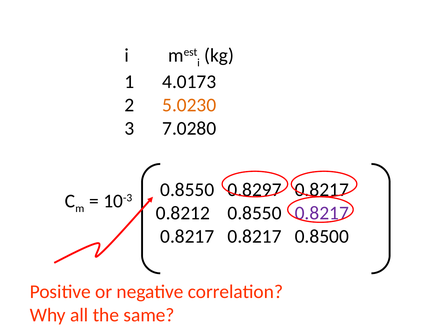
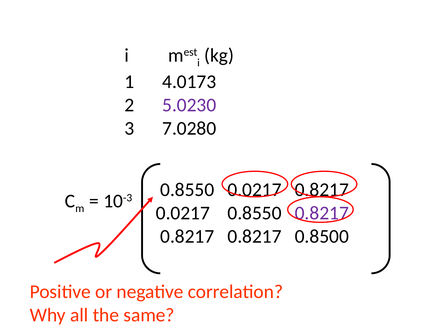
5.0230 colour: orange -> purple (189, 105)
0.8550 0.8297: 0.8297 -> 0.0217 (255, 189)
0.8212: 0.8212 -> 0.0217 (183, 213)
